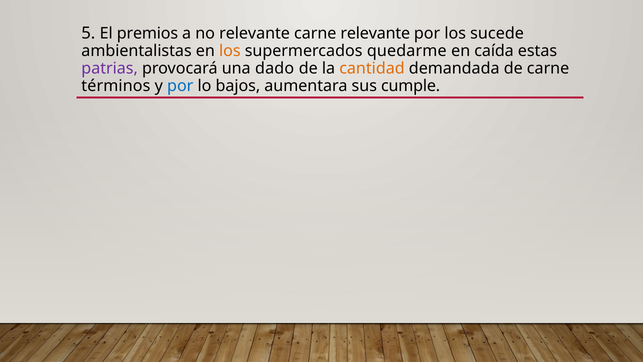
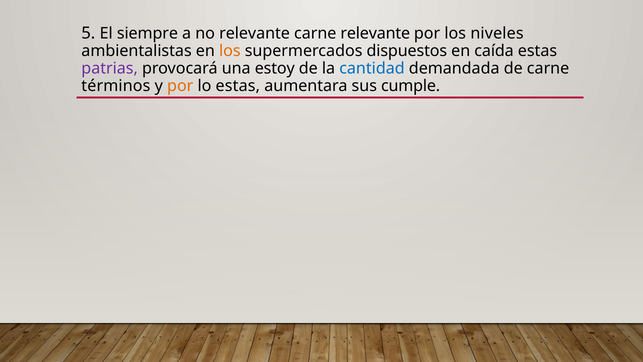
premios: premios -> siempre (147, 34)
sucede: sucede -> niveles (497, 34)
quedarme: quedarme -> dispuestos (407, 51)
dado: dado -> estoy (275, 68)
cantidad colour: orange -> blue (372, 68)
por colour: blue -> orange (180, 86)
lo bajos: bajos -> estas (238, 86)
